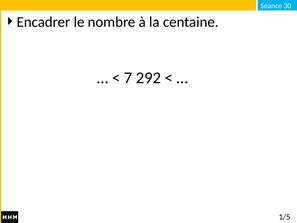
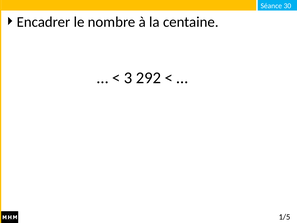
7: 7 -> 3 (128, 78)
